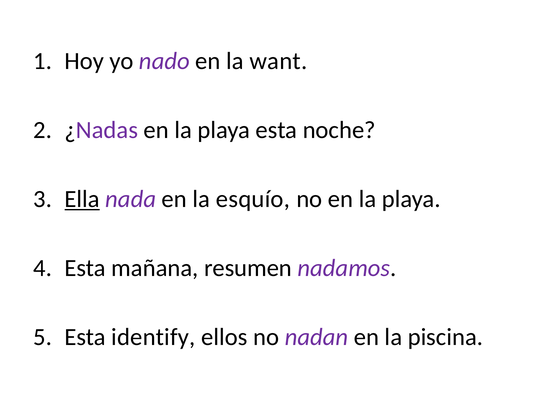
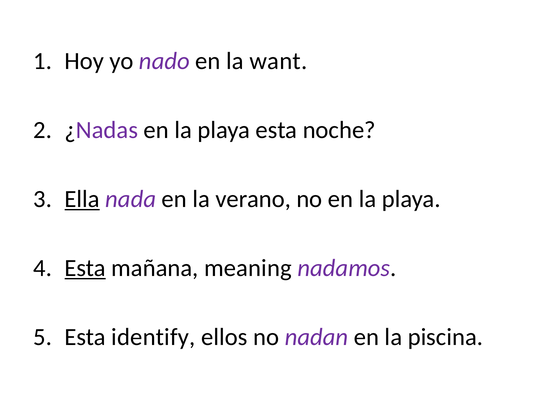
esquío: esquío -> verano (253, 199)
Esta underline: none -> present (85, 268)
resumen: resumen -> meaning (248, 268)
